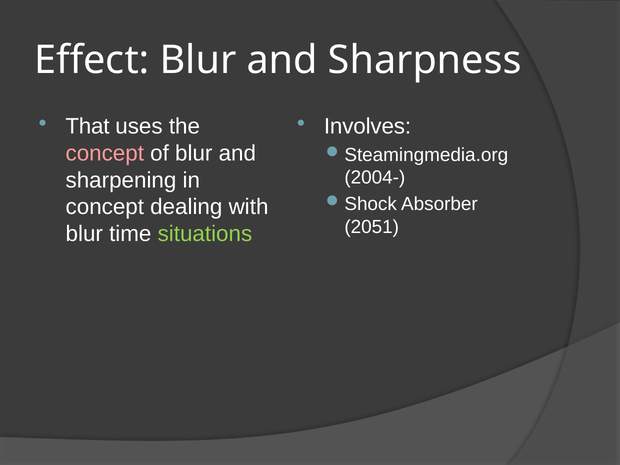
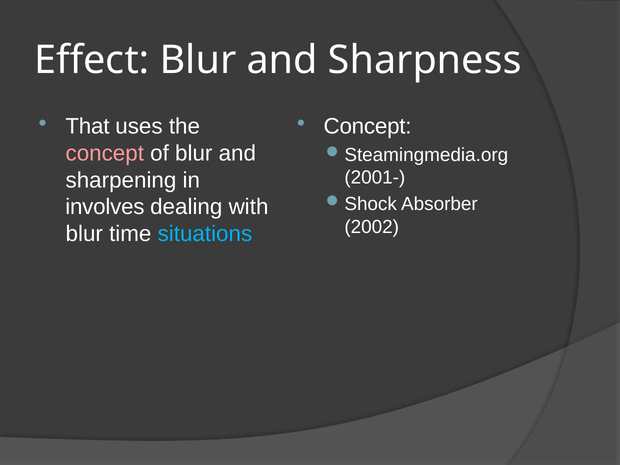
Involves: Involves -> Concept (368, 127)
2004-: 2004- -> 2001- (375, 178)
concept: concept -> involves (105, 207)
2051: 2051 -> 2002 (372, 227)
situations colour: light green -> light blue (205, 234)
